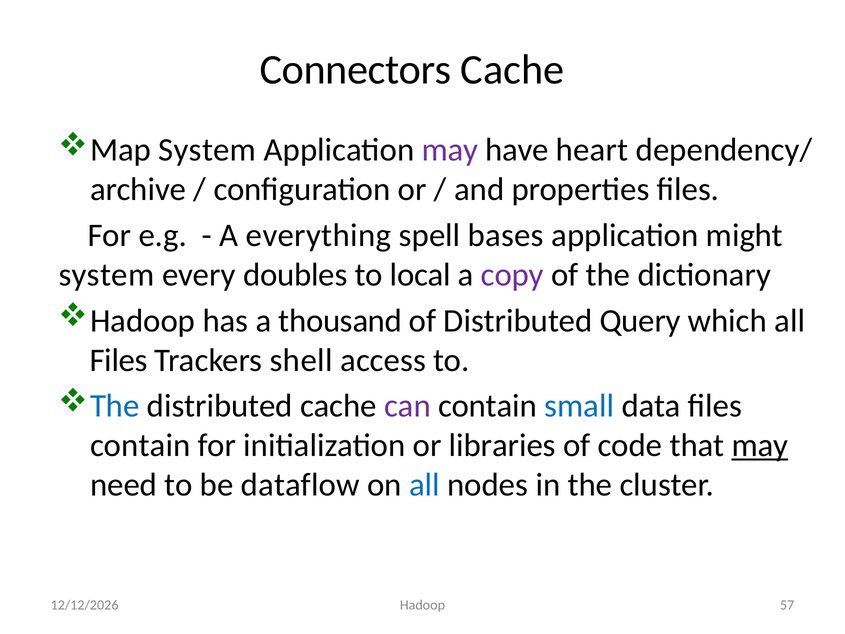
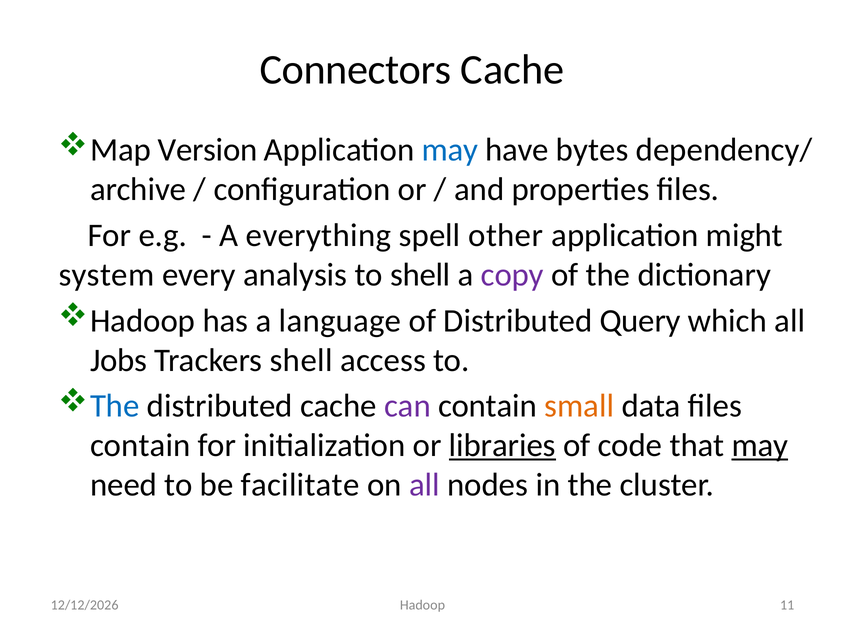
Map System: System -> Version (208, 150)
may colour: purple -> blue (450, 150)
heart: heart -> bytes (592, 150)
bases: bases -> other (506, 235)
doubles: doubles -> analysis (295, 275)
to local: local -> shell (420, 275)
thousand: thousand -> language (340, 321)
Files: Files -> Jobs (119, 360)
small colour: blue -> orange (579, 406)
libraries underline: none -> present (502, 445)
dataflow: dataflow -> facilitate (300, 485)
all colour: blue -> purple (424, 485)
57: 57 -> 11 (787, 605)
